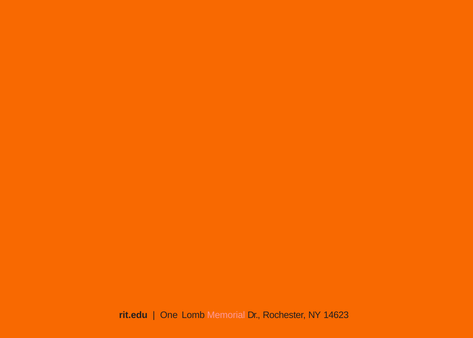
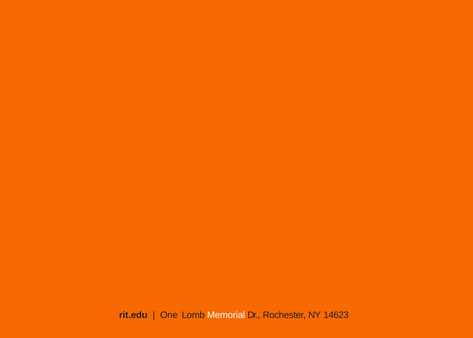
Memorial colour: pink -> white (226, 315)
